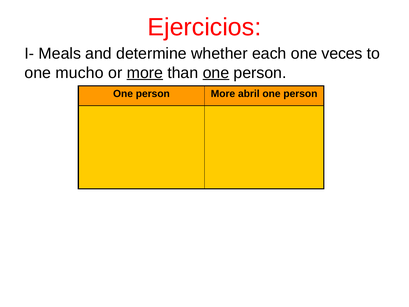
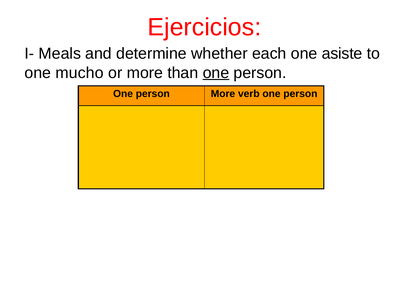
veces: veces -> asiste (342, 54)
more underline: present -> none (145, 73)
abril: abril -> verb (249, 94)
